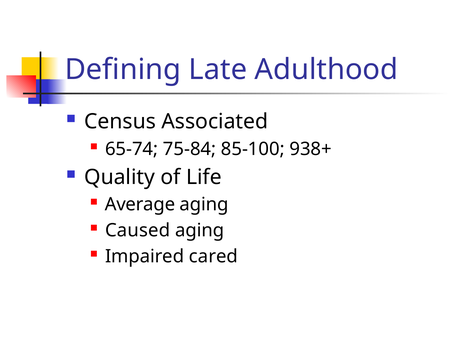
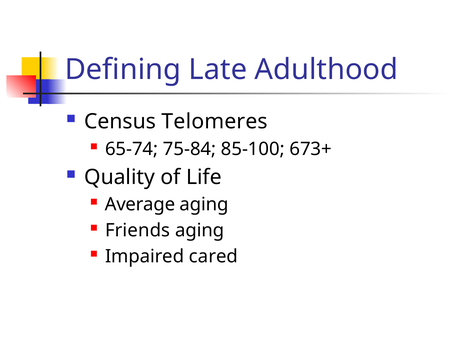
Associated: Associated -> Telomeres (215, 122)
938+: 938+ -> 673+ (311, 149)
Caused: Caused -> Friends (138, 230)
